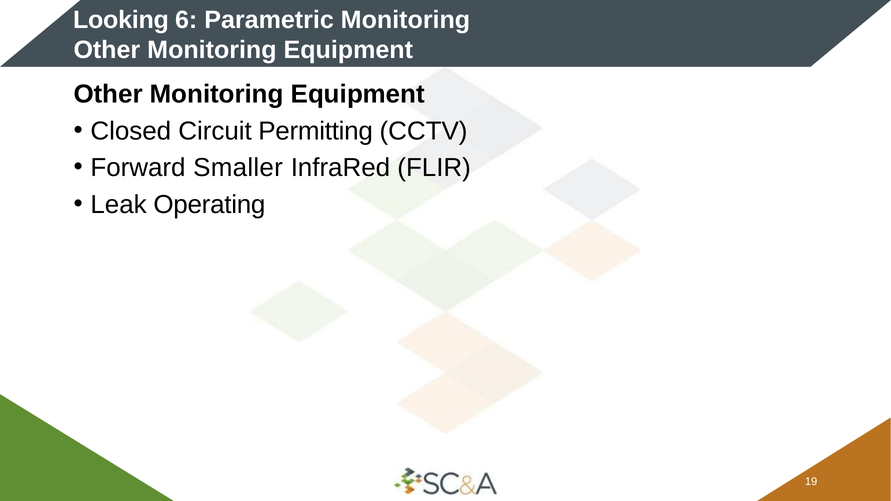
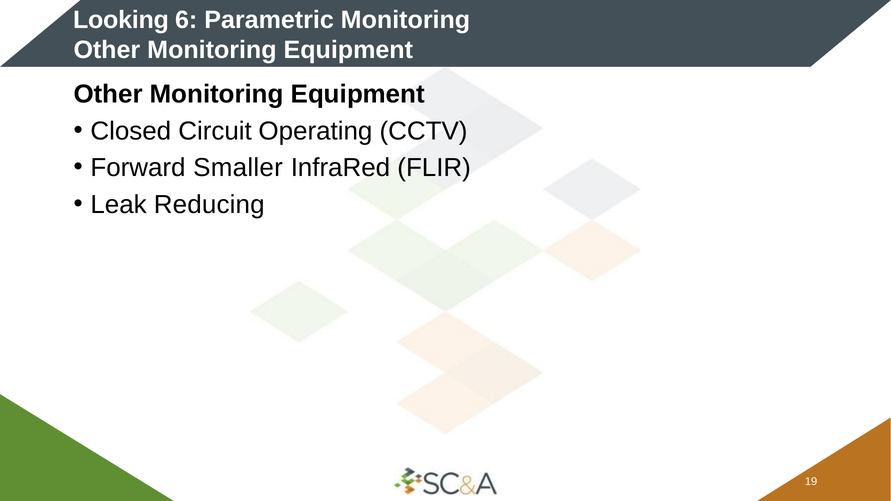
Permitting: Permitting -> Operating (315, 131)
Operating: Operating -> Reducing (209, 205)
